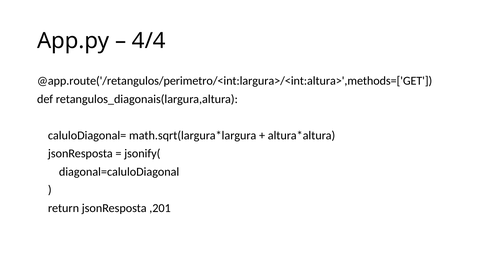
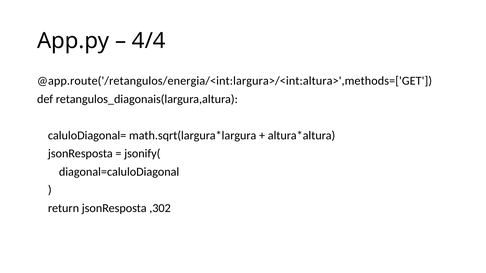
@app.route('/retangulos/perimetro/<int:largura>/<int:altura>',methods=['GET: @app.route('/retangulos/perimetro/<int:largura>/<int:altura>',methods=['GET -> @app.route('/retangulos/energia/<int:largura>/<int:altura>',methods=['GET (235, 81)
,201: ,201 -> ,302 (160, 208)
